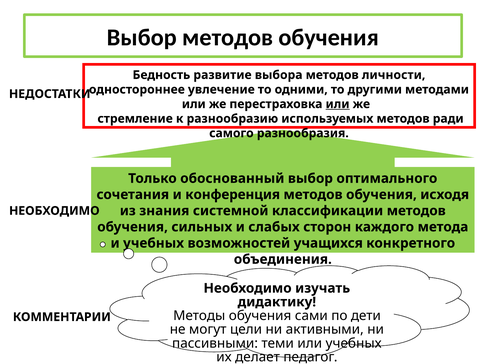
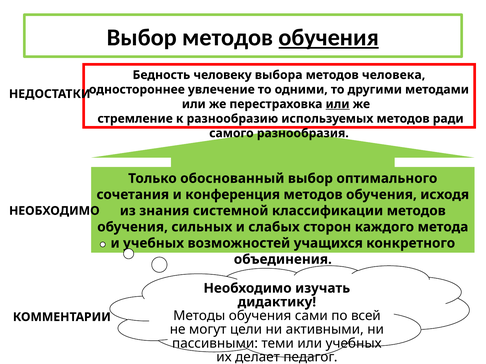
обучения underline: none -> present (329, 37)
развитие: развитие -> человеку (223, 75)
личности: личности -> человека (394, 75)
дети: дети -> всей (366, 316)
